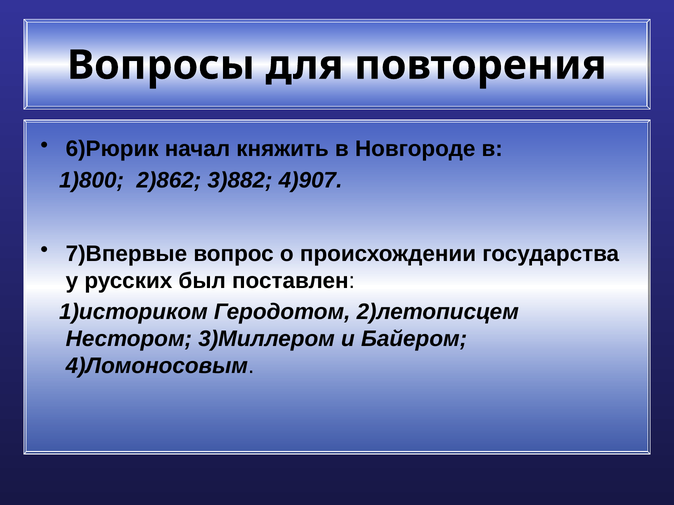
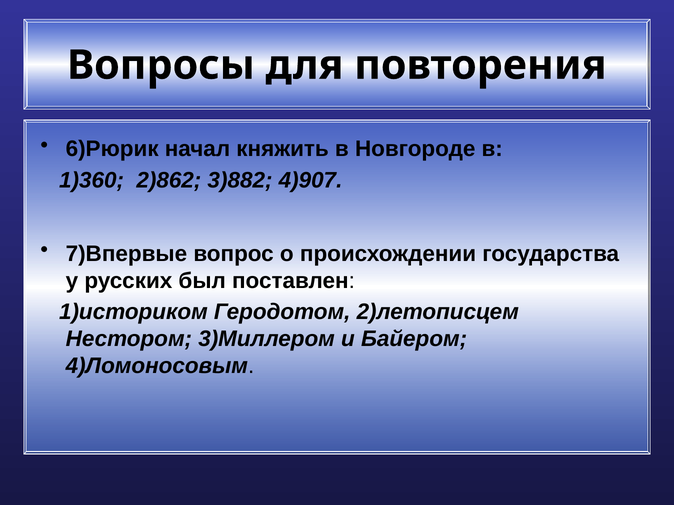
1)800: 1)800 -> 1)360 (92, 181)
